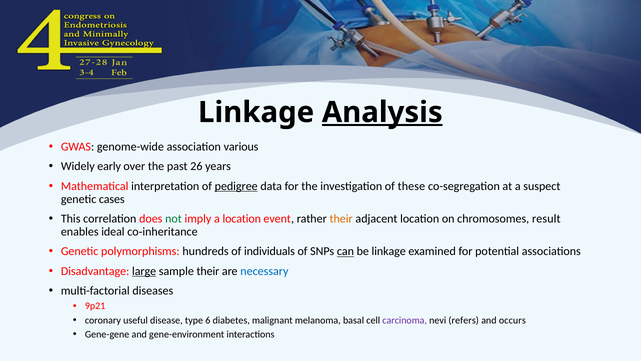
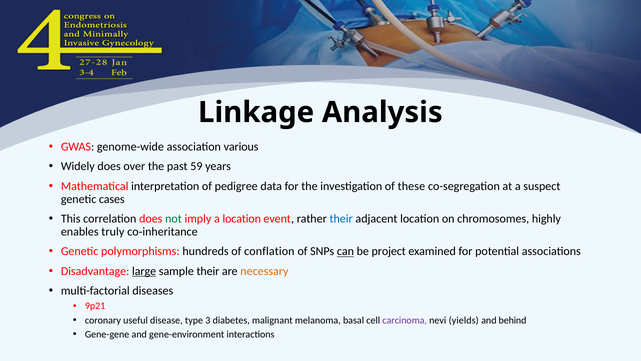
Analysis underline: present -> none (382, 112)
Widely early: early -> does (109, 166)
26: 26 -> 59 (196, 166)
pedigree underline: present -> none (236, 186)
their colour: orange -> blue (341, 219)
result: result -> highly (546, 219)
ideal: ideal -> truly (113, 232)
individuals: individuals -> conflation (269, 251)
be linkage: linkage -> project (389, 251)
necessary colour: blue -> orange (264, 271)
6: 6 -> 3 (208, 320)
refers: refers -> yields (464, 320)
occurs: occurs -> behind (512, 320)
